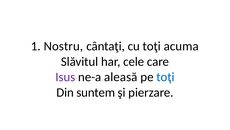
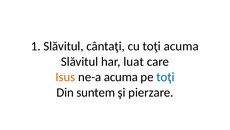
1 Nostru: Nostru -> Slăvitul (64, 46)
cele: cele -> luat (134, 61)
Isus colour: purple -> orange (65, 77)
ne-a aleasă: aleasă -> acuma (121, 77)
